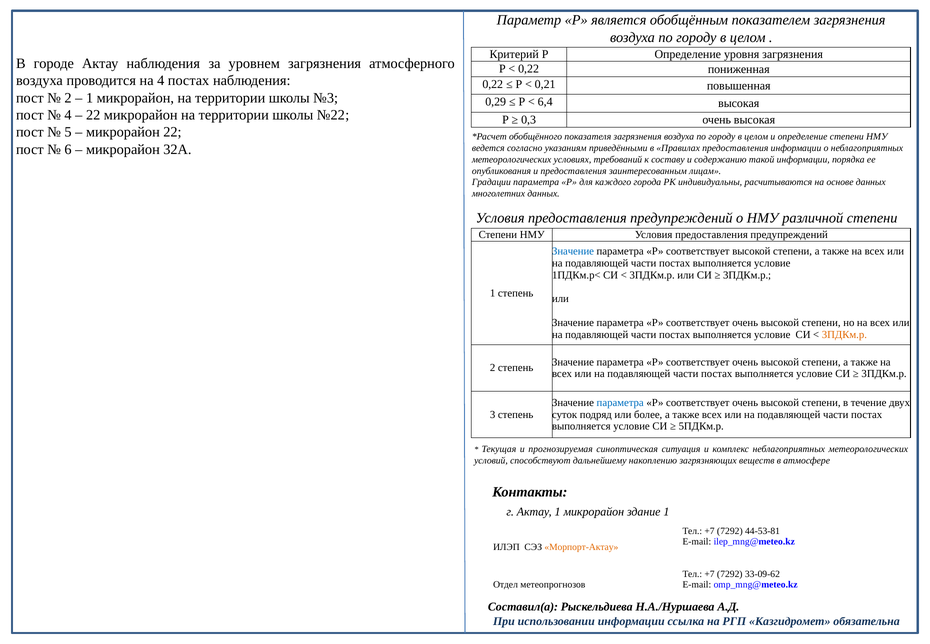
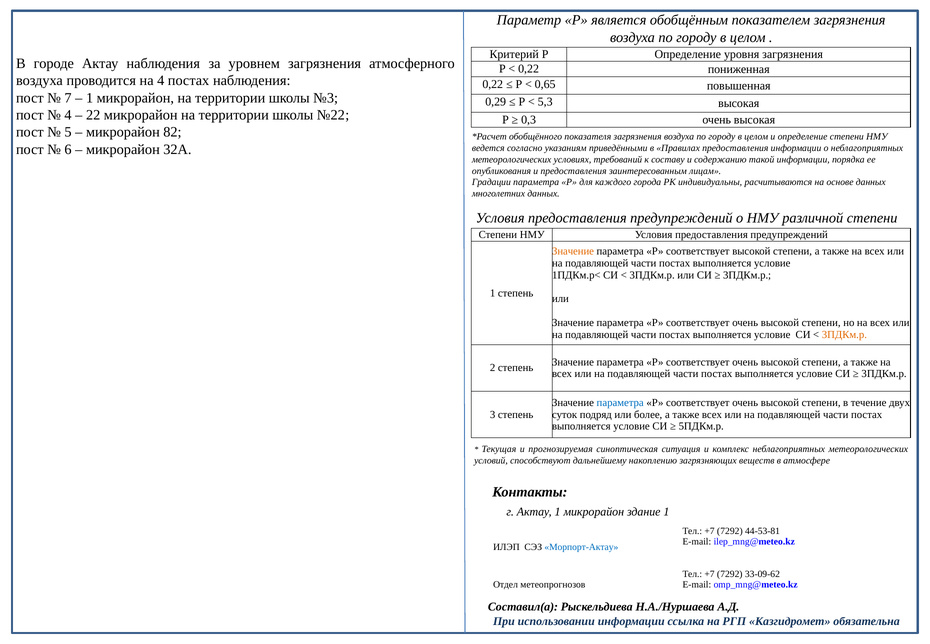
0,21: 0,21 -> 0,65 (545, 84)
2: 2 -> 7 (68, 98)
6,4: 6,4 -> 5,3 (545, 102)
микрорайон 22: 22 -> 82 (172, 132)
Значение colour: blue -> orange (573, 251)
Морпорт-Актау colour: orange -> blue (581, 547)
